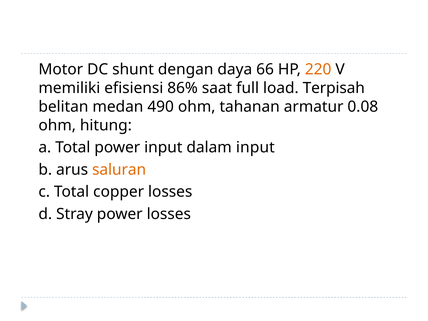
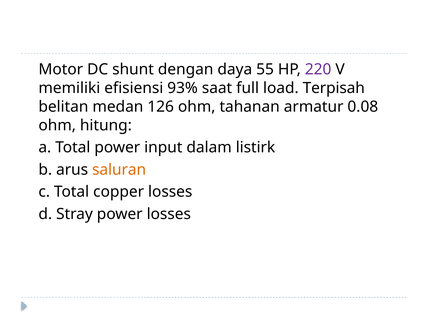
66: 66 -> 55 (265, 70)
220 colour: orange -> purple (318, 70)
86%: 86% -> 93% (183, 88)
490: 490 -> 126 (161, 107)
dalam input: input -> listirk (255, 147)
